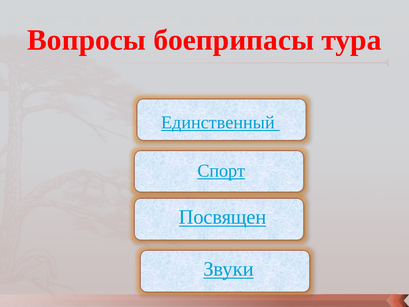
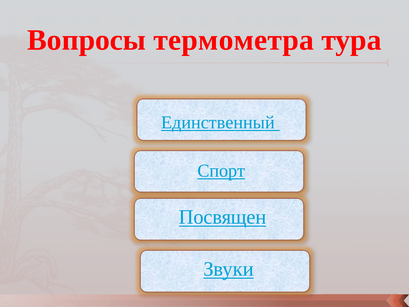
боеприпасы: боеприпасы -> термометра (234, 40)
